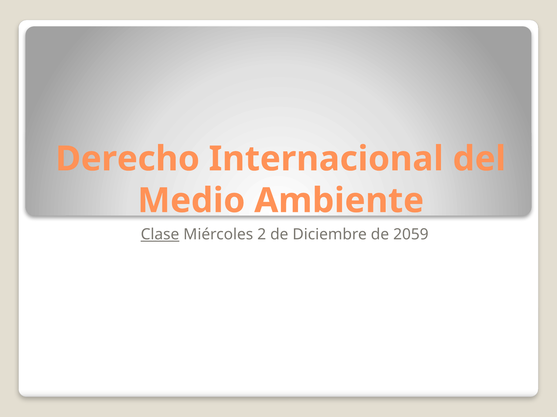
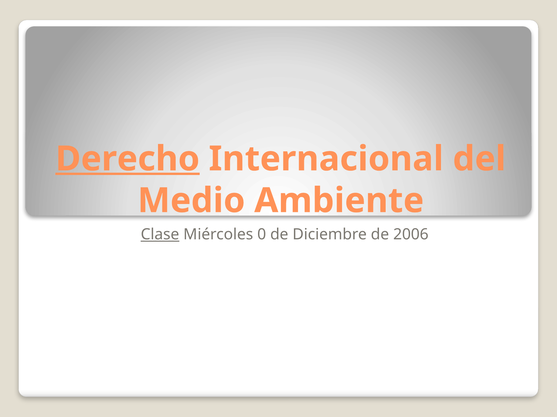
Derecho underline: none -> present (128, 159)
2: 2 -> 0 (262, 235)
2059: 2059 -> 2006 (411, 235)
